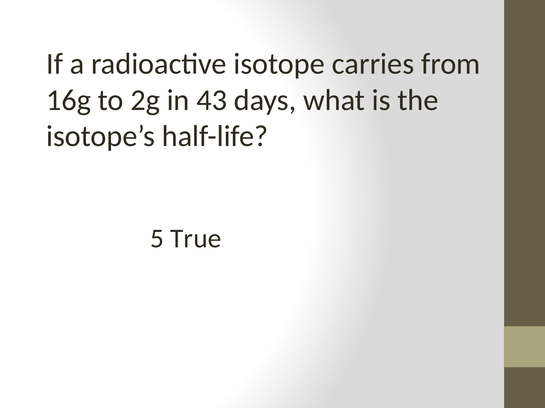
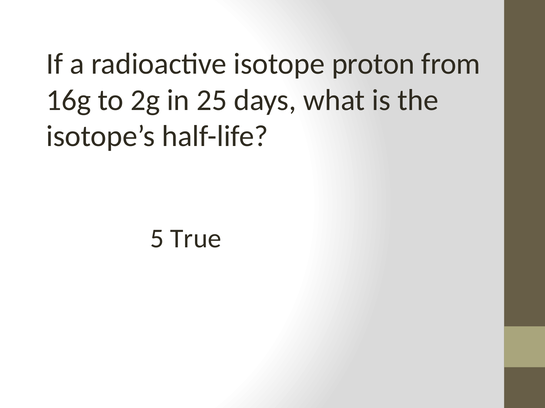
carries: carries -> proton (373, 64)
43: 43 -> 25 (212, 100)
